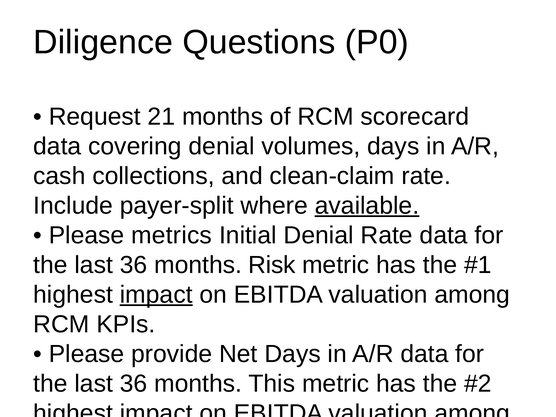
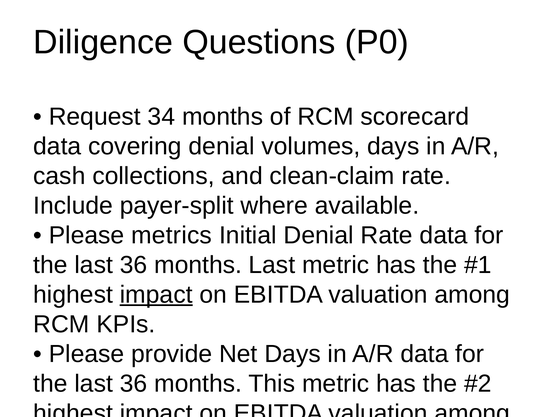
21: 21 -> 34 (161, 117)
available underline: present -> none (367, 206)
months Risk: Risk -> Last (272, 265)
